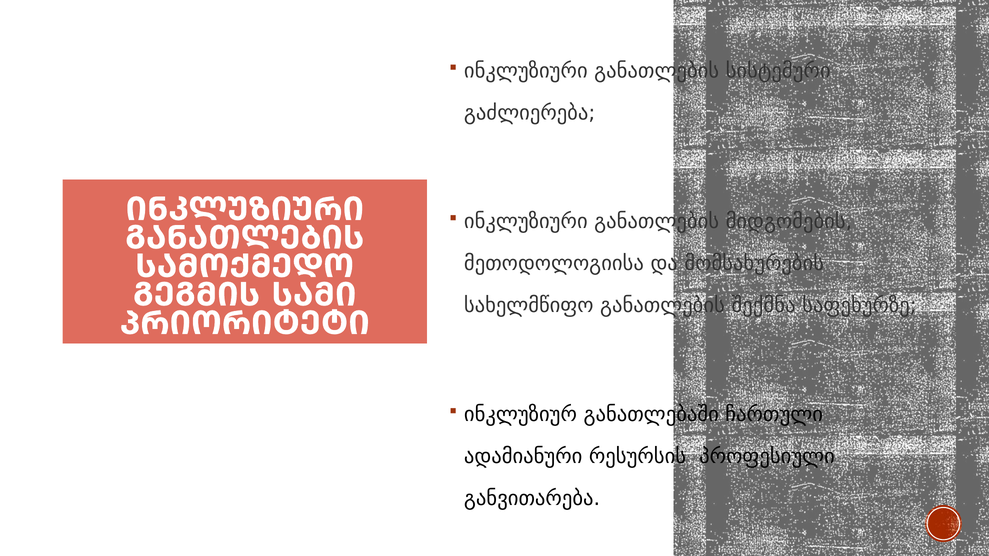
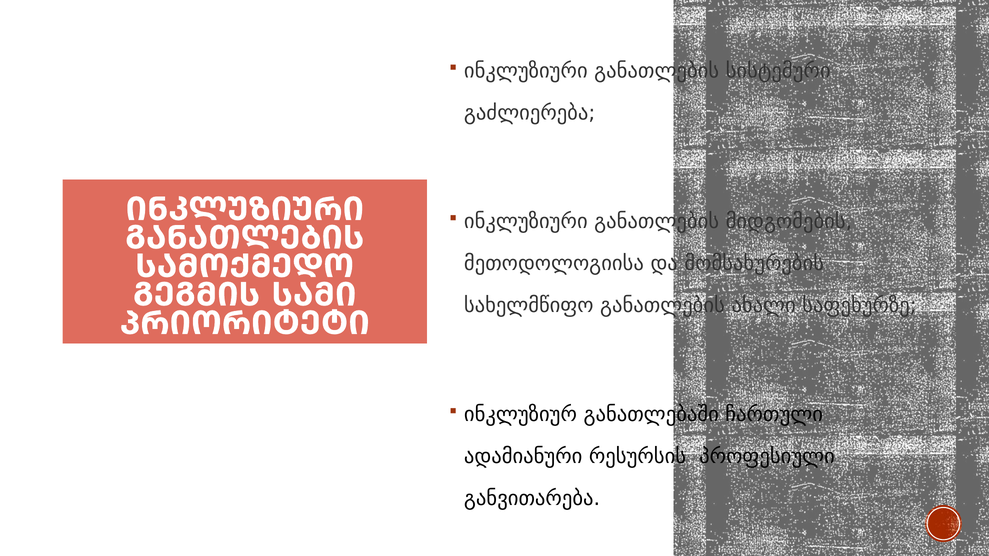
შექმნა: შექმნა -> ახალი (764, 306)
